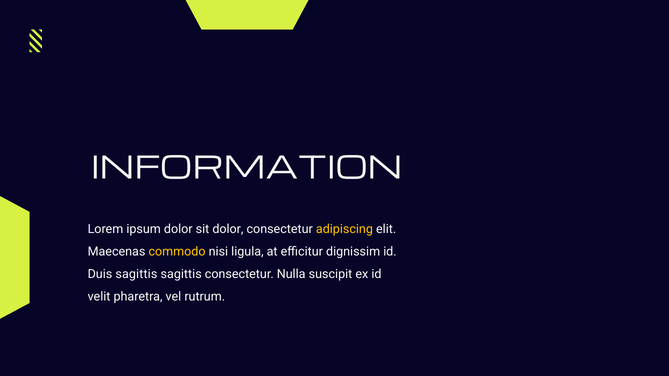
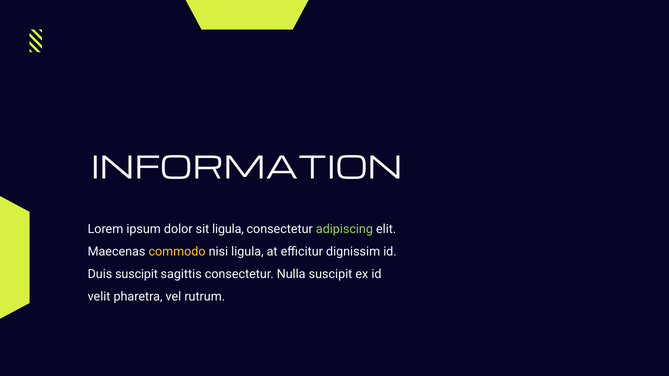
sit dolor: dolor -> ligula (228, 229)
adipiscing colour: yellow -> light green (344, 229)
Duis sagittis: sagittis -> suscipit (137, 274)
